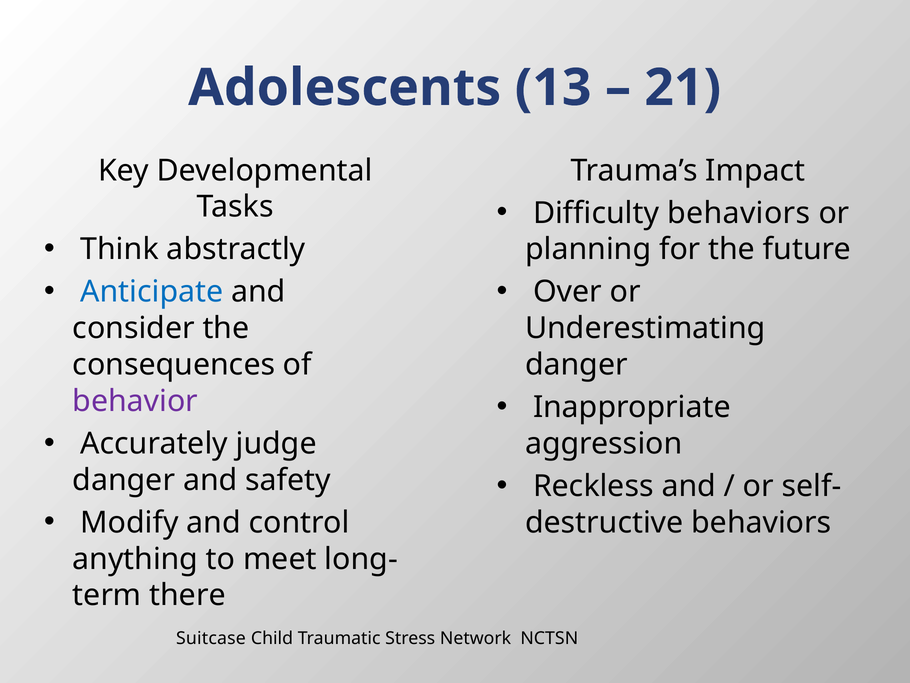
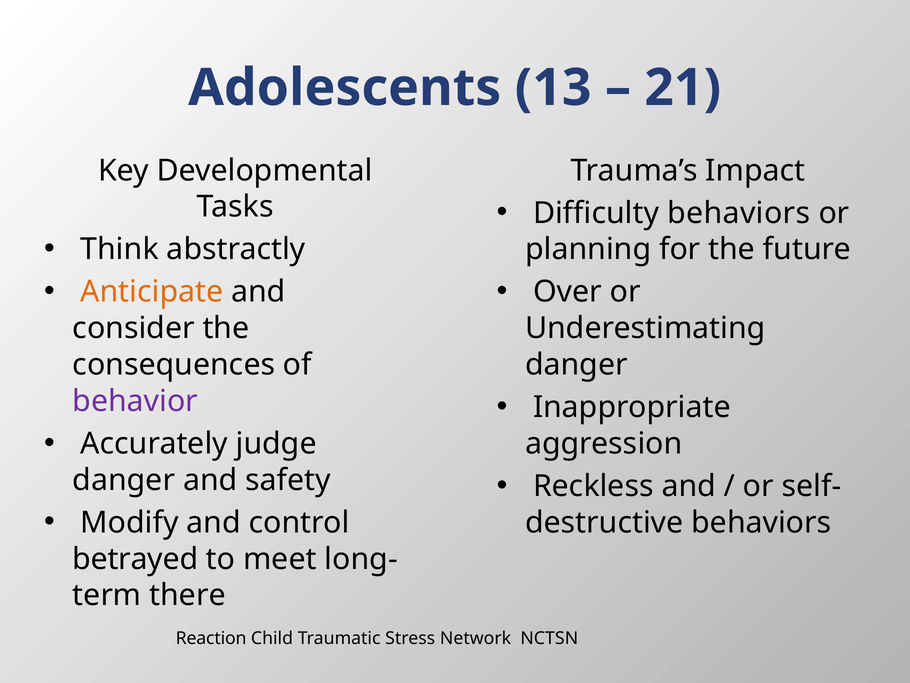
Anticipate colour: blue -> orange (152, 292)
anything: anything -> betrayed (135, 559)
Suitcase: Suitcase -> Reaction (211, 638)
